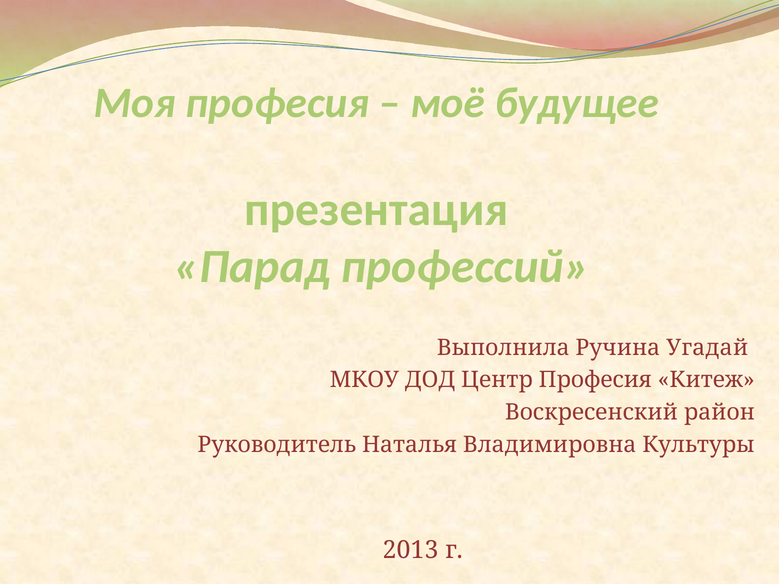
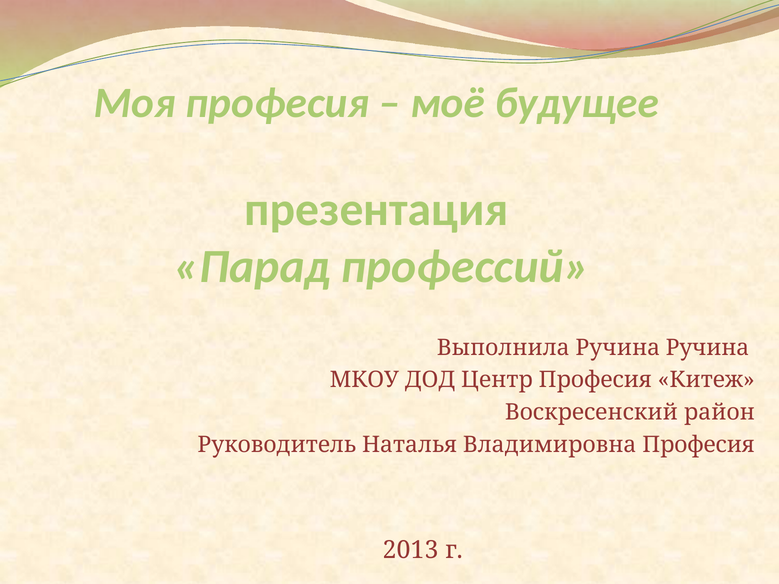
Ручина Угадай: Угадай -> Ручина (708, 348)
Владимировна Культуры: Культуры -> Професия (699, 445)
